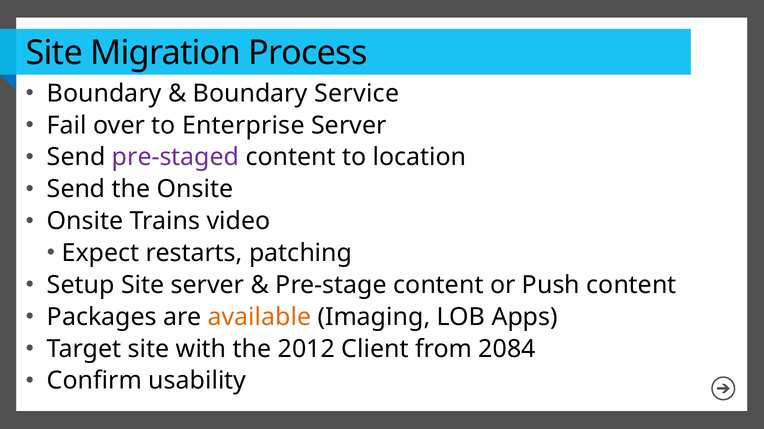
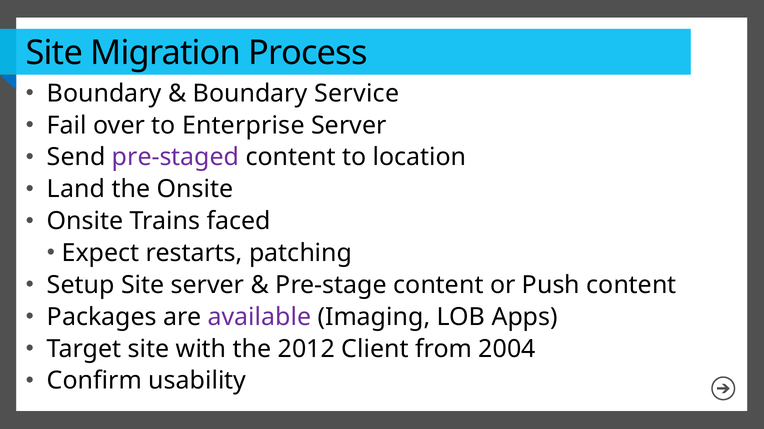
Send: Send -> Land (76, 189)
video: video -> faced (239, 221)
available colour: orange -> purple (259, 317)
2084: 2084 -> 2004 (507, 349)
